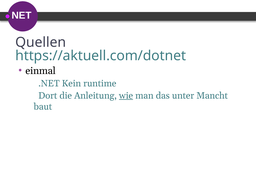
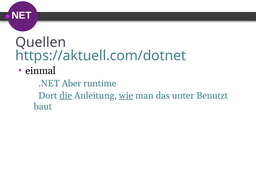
Kein: Kein -> Aber (72, 83)
die underline: none -> present (66, 96)
Mancht: Mancht -> Benutzt (212, 96)
